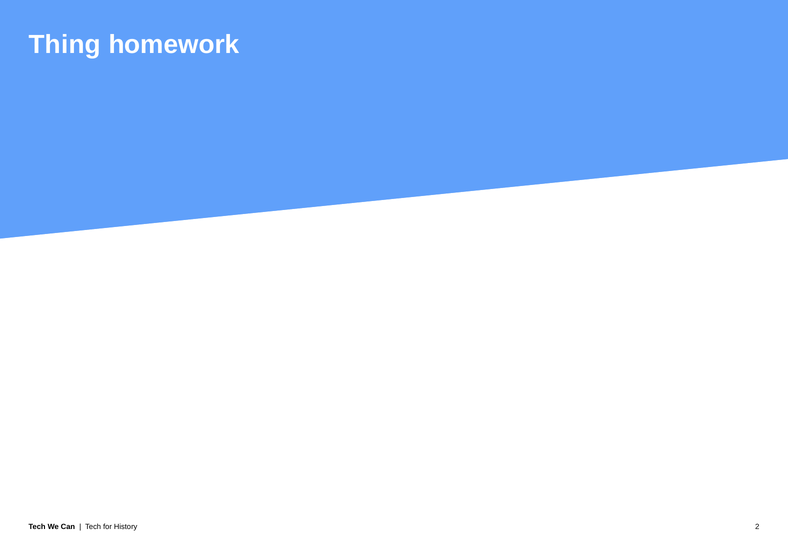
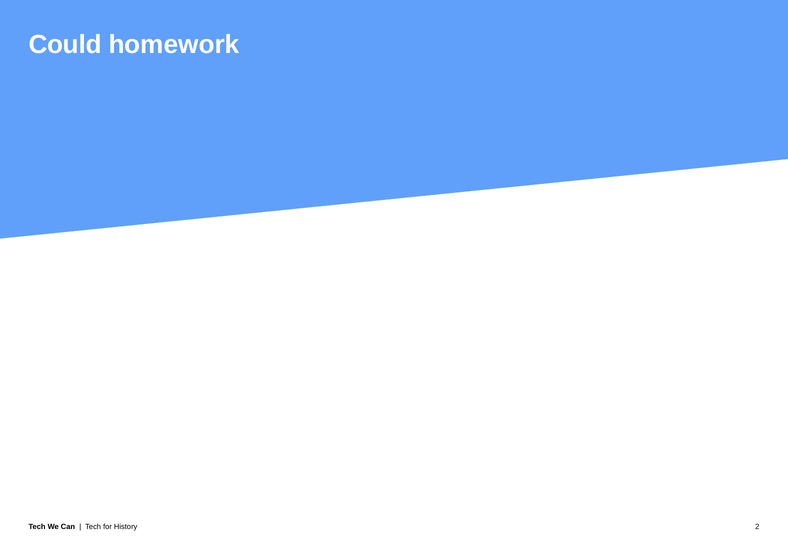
Thing: Thing -> Could (65, 44)
